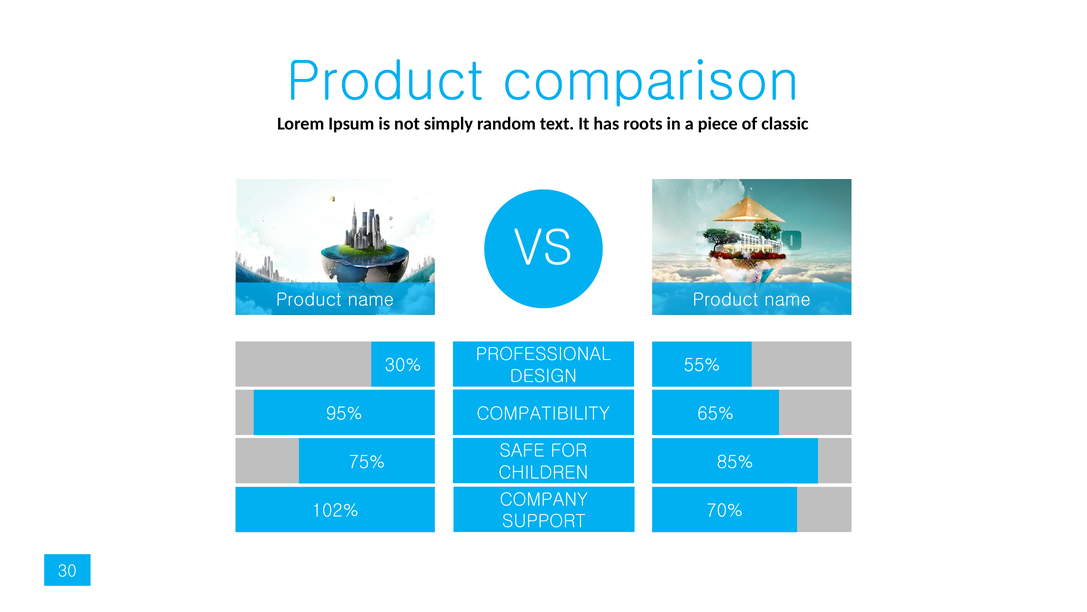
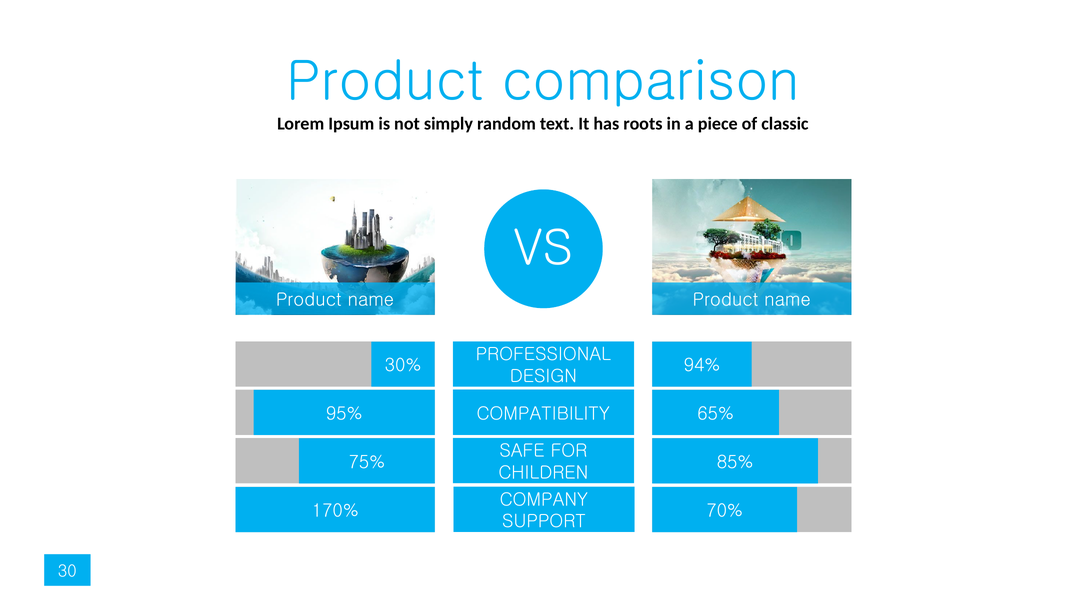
55%: 55% -> 94% (702, 365)
102%: 102% -> 170% (335, 510)
